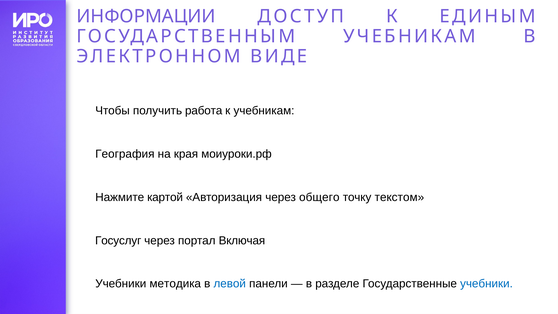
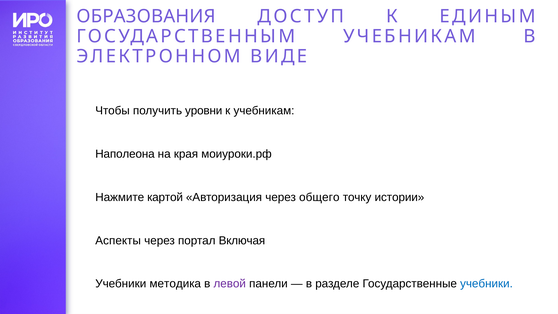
ИНФОРМАЦИИ: ИНФОРМАЦИИ -> ОБРАЗОВАНИЯ (146, 16)
работа: работа -> уровни (204, 111)
География: География -> Наполеона (125, 154)
текстом: текстом -> истории (399, 197)
Госуслуг: Госуслуг -> Аспекты (118, 240)
левой colour: blue -> purple (230, 284)
